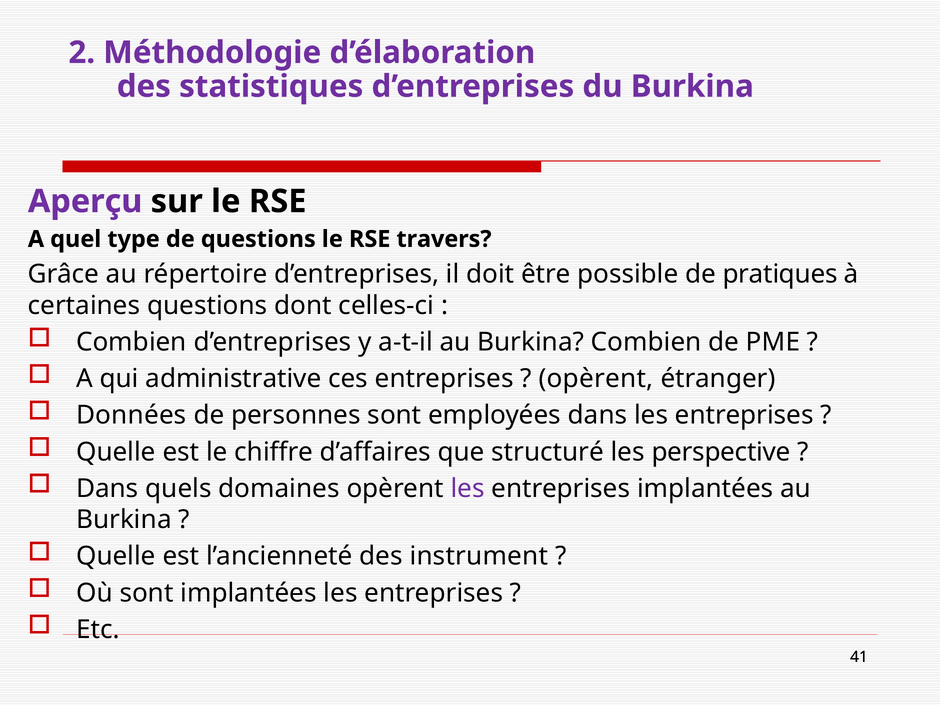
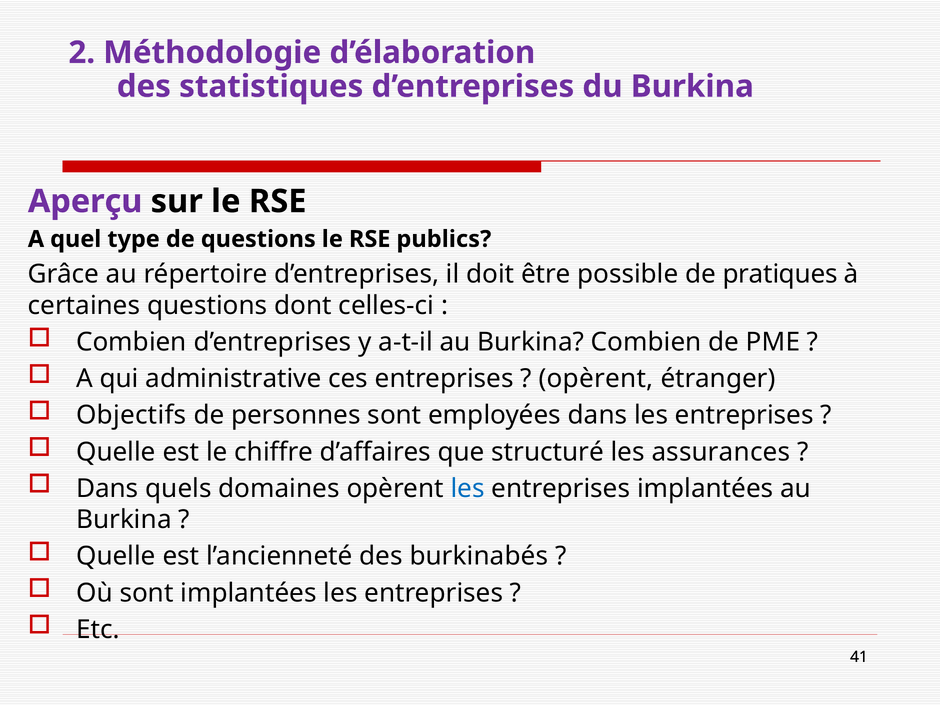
travers: travers -> publics (444, 239)
Données: Données -> Objectifs (131, 415)
perspective: perspective -> assurances (721, 452)
les colour: purple -> blue (468, 488)
instrument: instrument -> burkinabés (479, 556)
